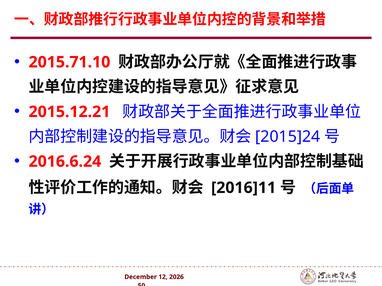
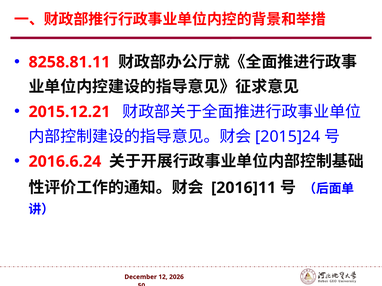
2015.71.10: 2015.71.10 -> 8258.81.11 (69, 62)
